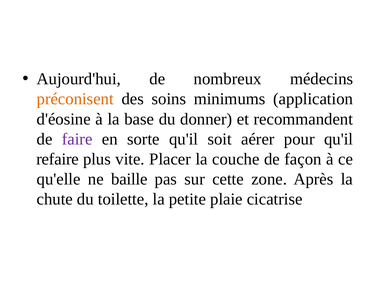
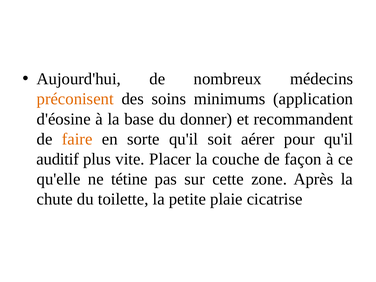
faire colour: purple -> orange (77, 139)
refaire: refaire -> auditif (58, 159)
baille: baille -> tétine (129, 179)
